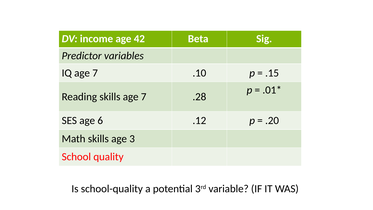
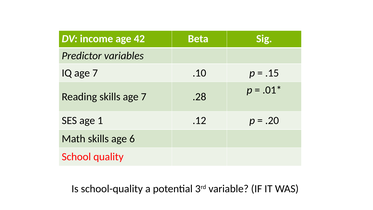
6: 6 -> 1 (100, 120)
3: 3 -> 6 (132, 139)
